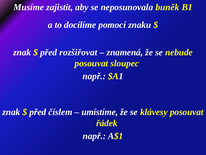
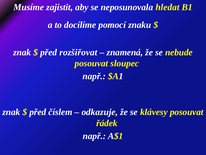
buněk: buněk -> hledat (167, 7)
umístíme: umístíme -> odkazuje (100, 112)
